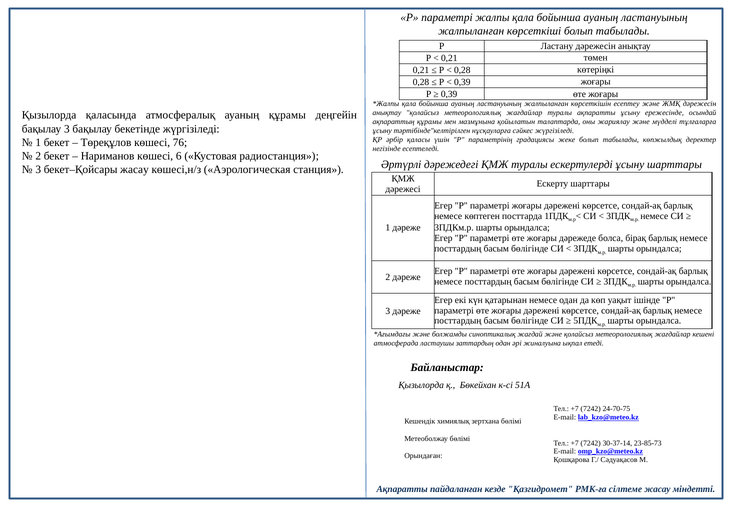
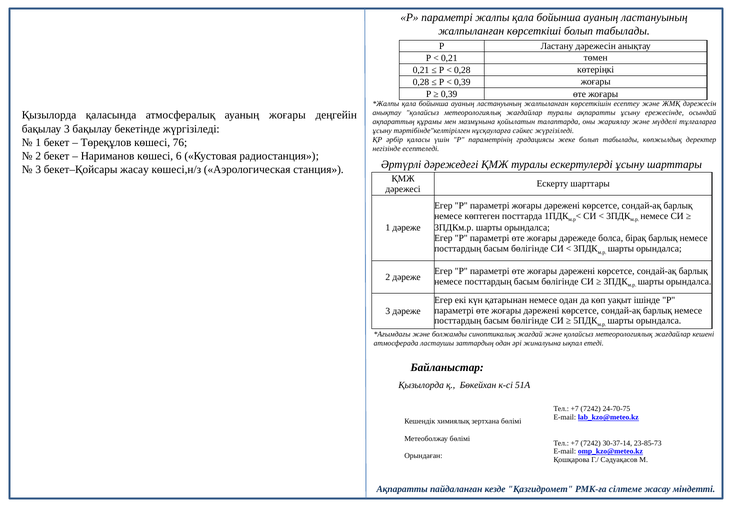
ауаның құрамы: құрамы -> жоғары (287, 115)
